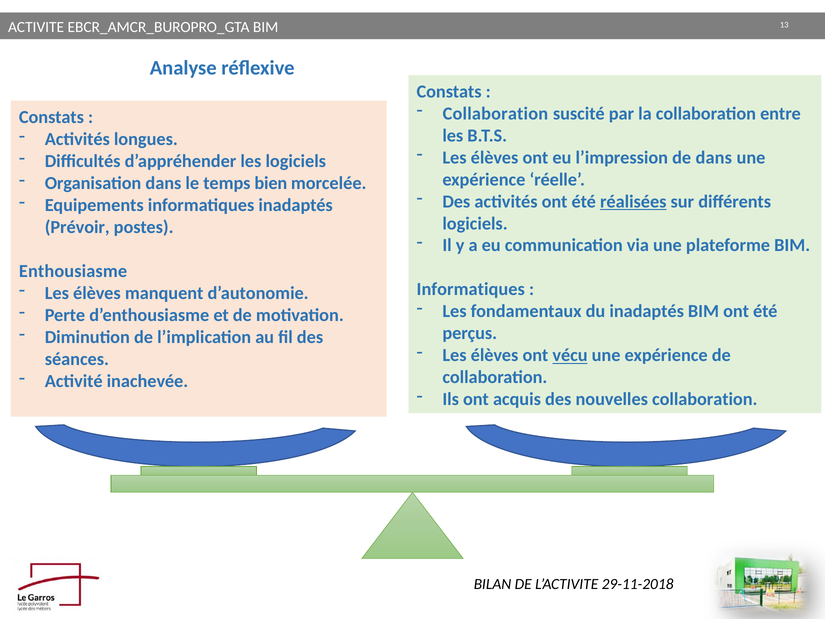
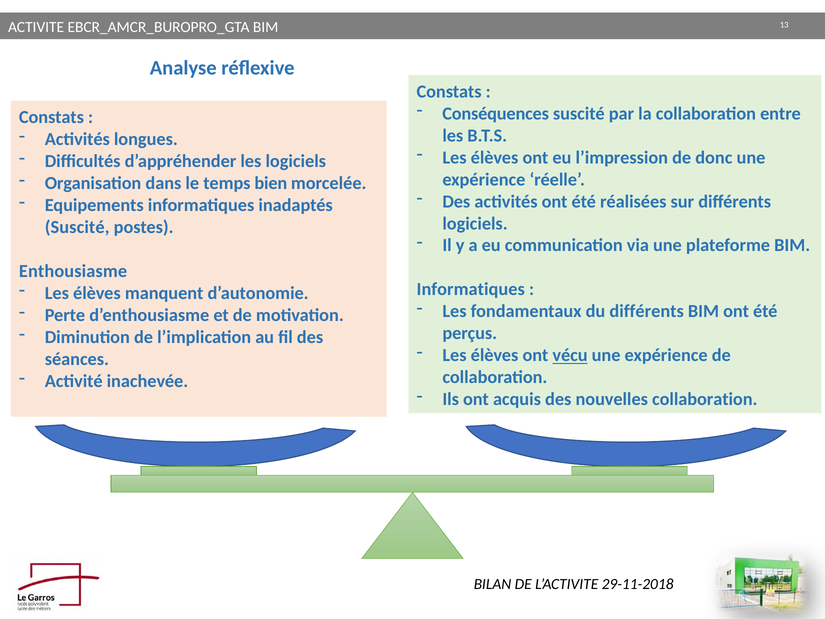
Collaboration: Collaboration -> Conséquences (496, 113)
de dans: dans -> donc (714, 157)
réalisées underline: present -> none (633, 201)
Prévoir: Prévoir -> Suscité (77, 227)
du inadaptés: inadaptés -> différents (647, 311)
